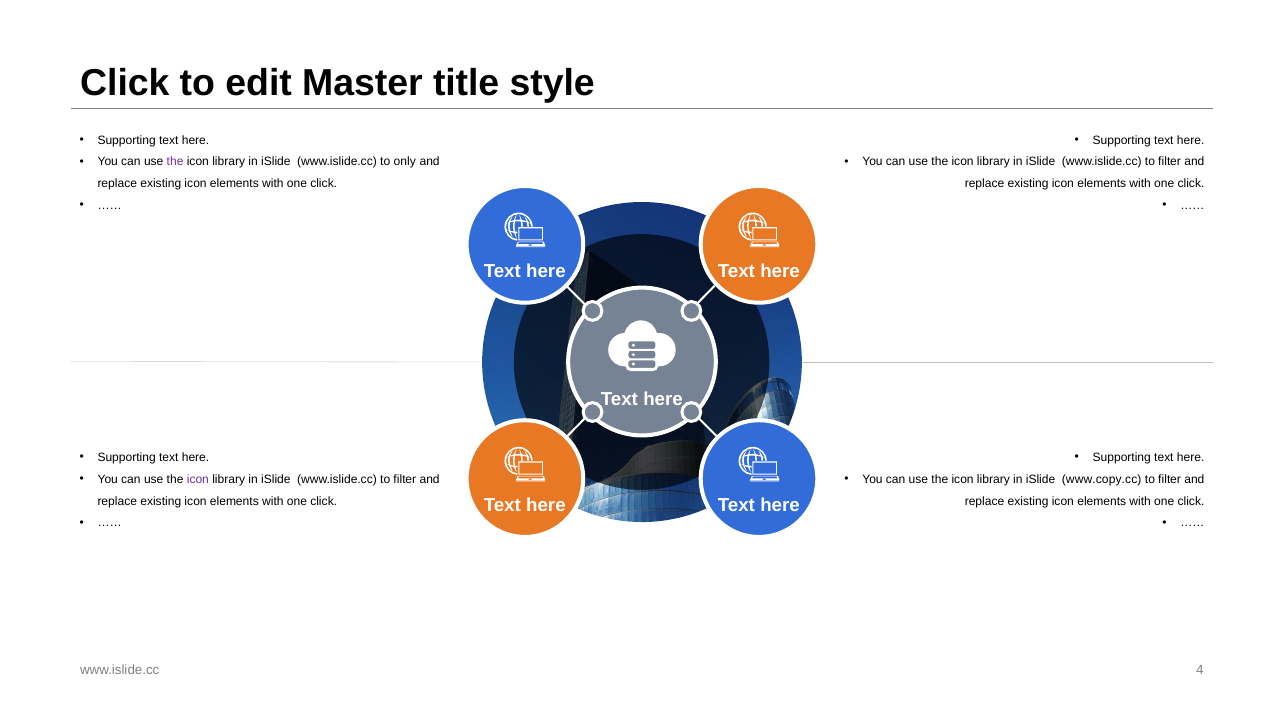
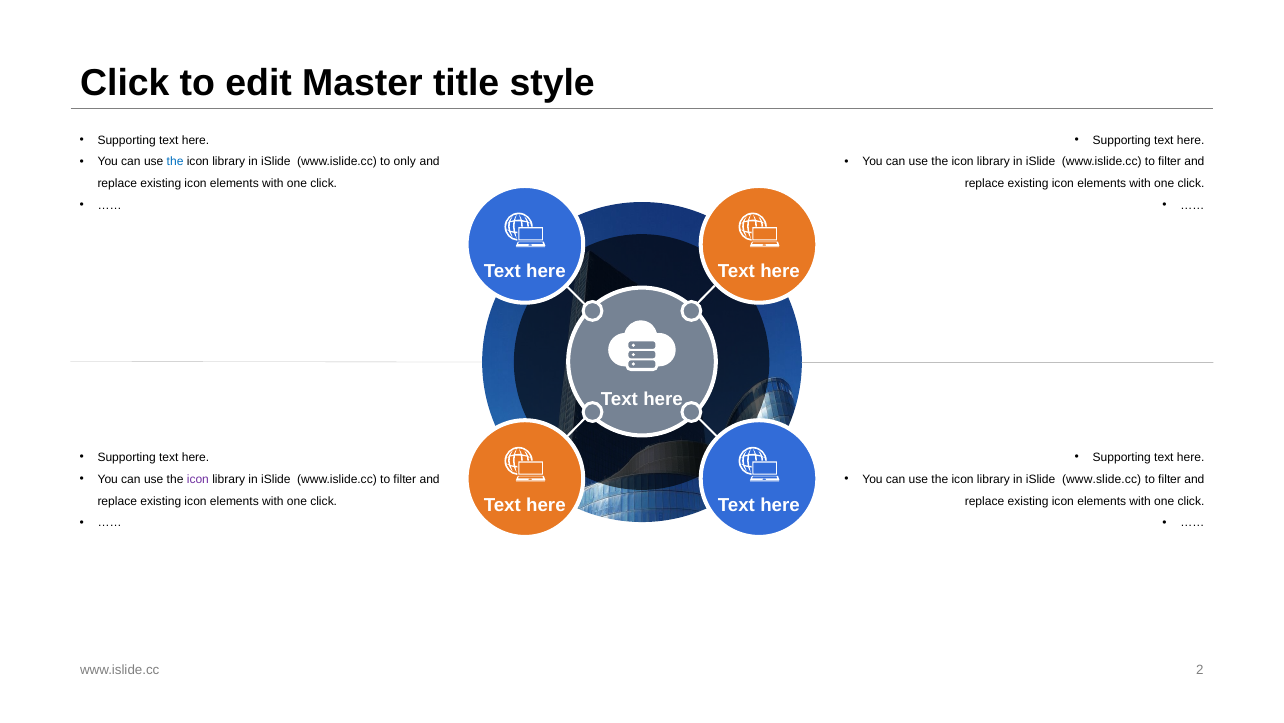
the colour: purple -> blue (175, 162)
www.copy.cc: www.copy.cc -> www.slide.cc (1102, 479)
4: 4 -> 2 (1200, 669)
